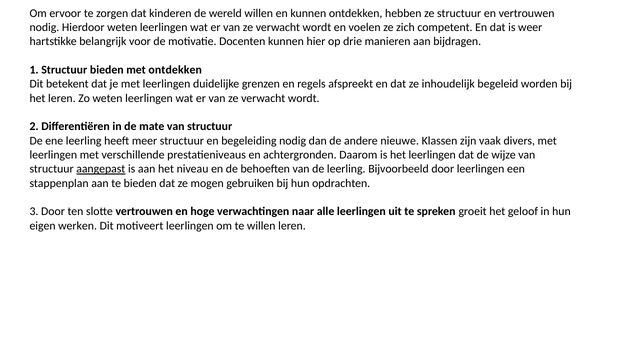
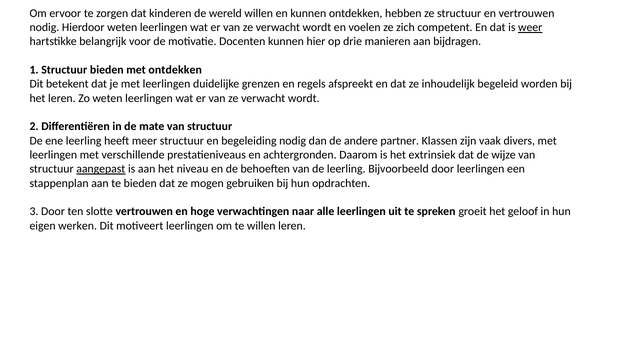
weer underline: none -> present (530, 27)
nieuwe: nieuwe -> partner (400, 141)
het leerlingen: leerlingen -> extrinsiek (432, 155)
